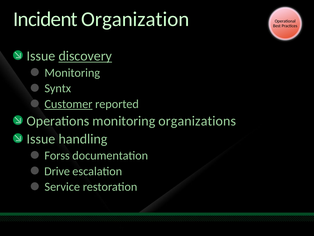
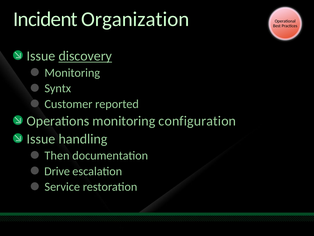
Customer underline: present -> none (68, 104)
organizations: organizations -> configuration (197, 121)
Forss: Forss -> Then (57, 155)
